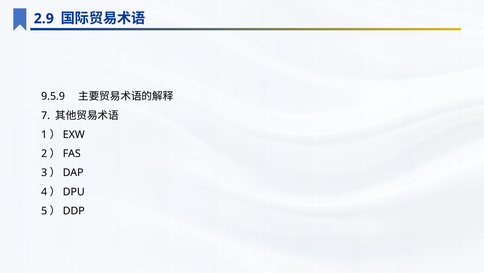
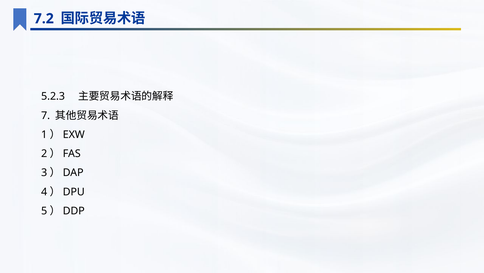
2.9: 2.9 -> 7.2 (44, 19)
9.5.9: 9.5.9 -> 5.2.3 (53, 96)
